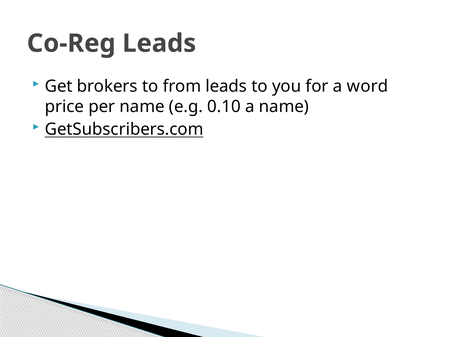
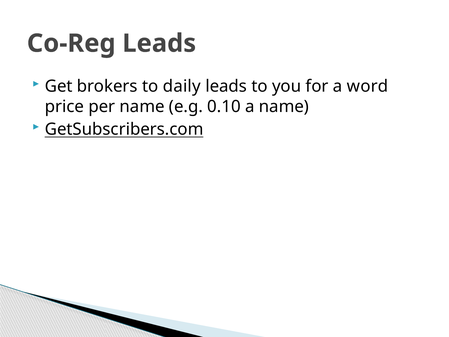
from: from -> daily (182, 86)
